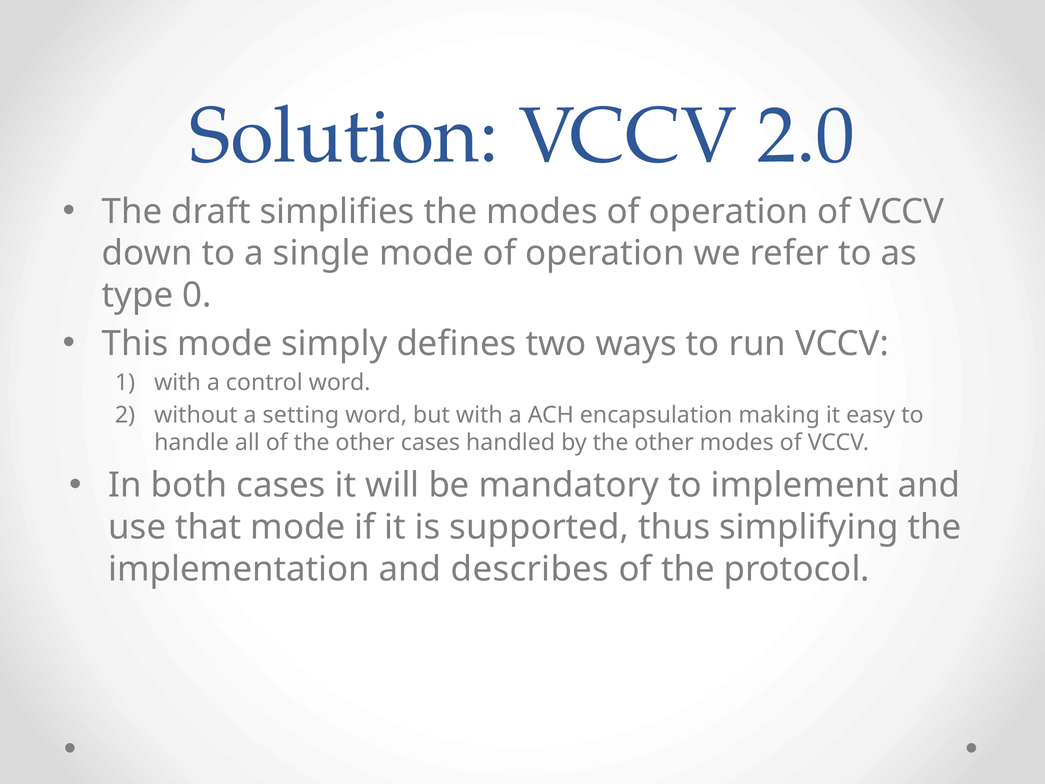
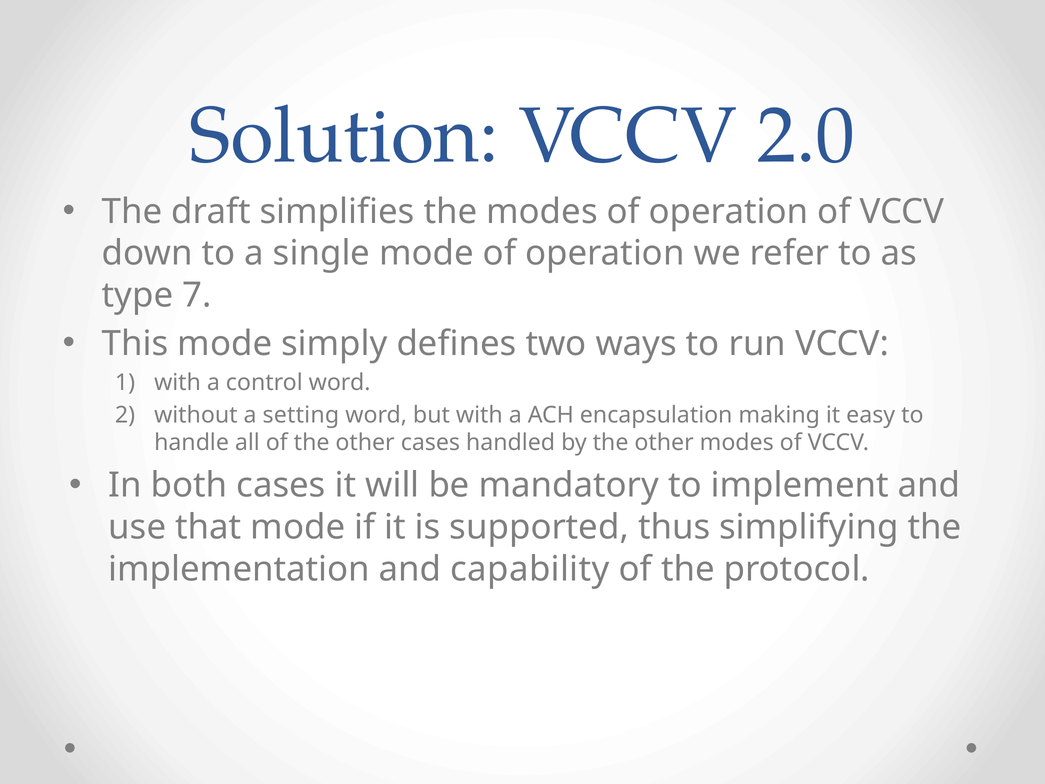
0: 0 -> 7 (197, 295)
describes: describes -> capability (530, 569)
